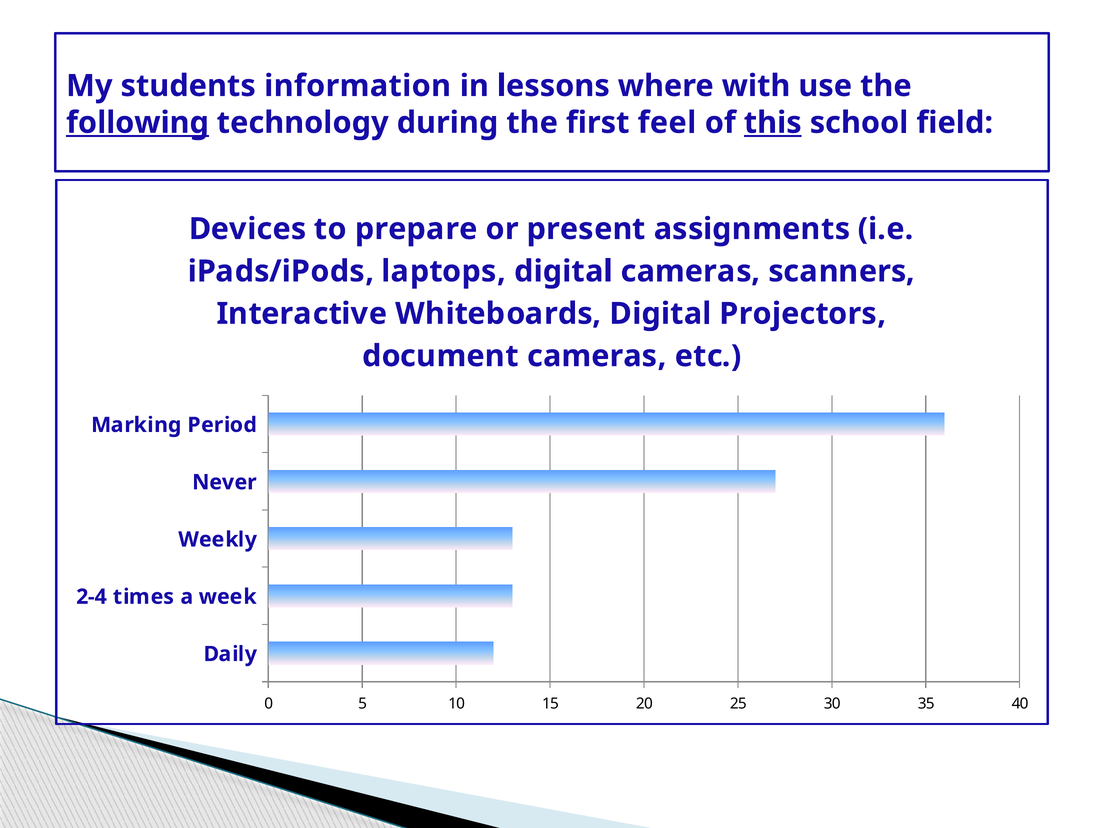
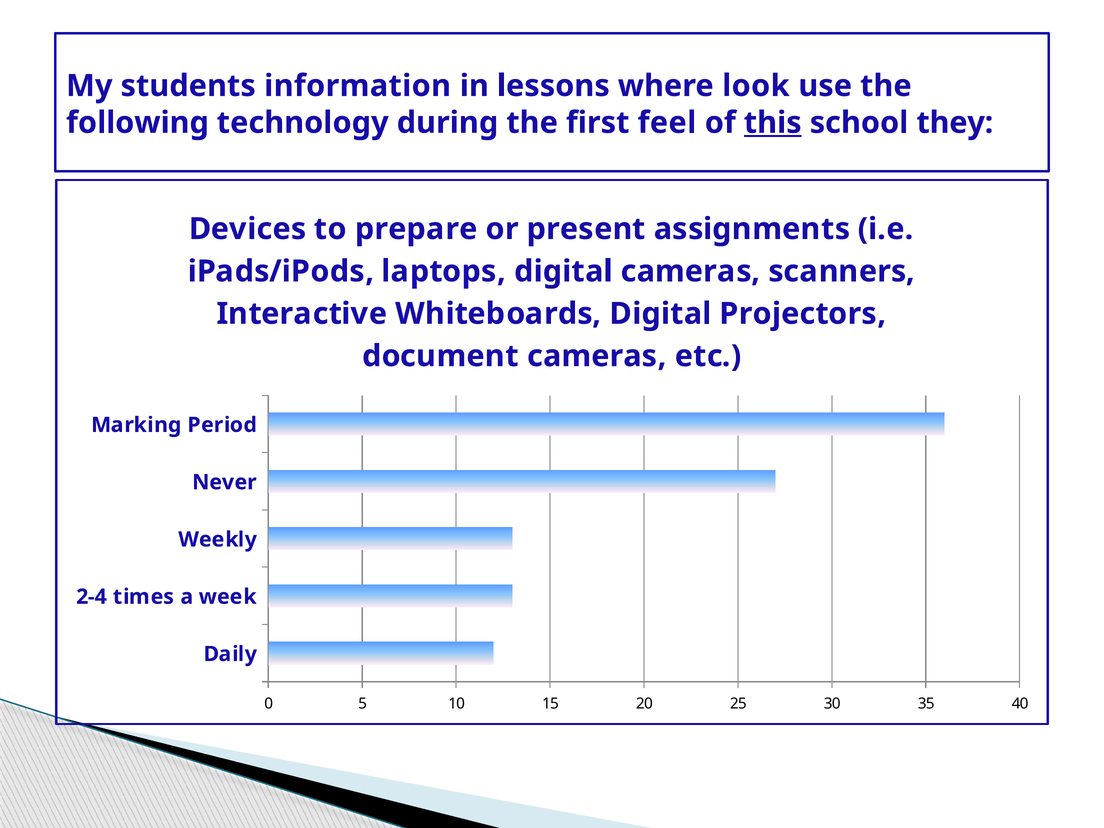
with: with -> look (756, 86)
following underline: present -> none (137, 123)
field: field -> they (955, 123)
